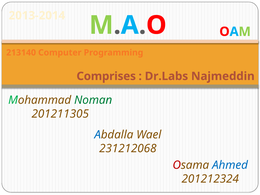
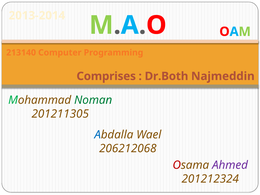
Dr.Labs: Dr.Labs -> Dr.Both (167, 76)
231212068: 231212068 -> 206212068 (128, 149)
Ahmed colour: blue -> purple (230, 165)
